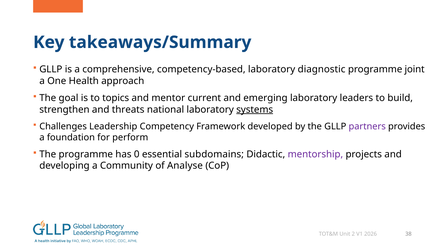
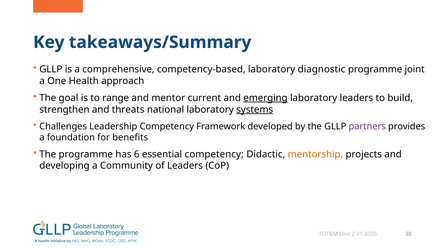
topics: topics -> range (116, 98)
emerging underline: none -> present (265, 98)
perform: perform -> benefits (130, 138)
0: 0 -> 6 (137, 155)
essential subdomains: subdomains -> competency (214, 155)
mentorship colour: purple -> orange (315, 155)
of Analyse: Analyse -> Leaders (185, 166)
